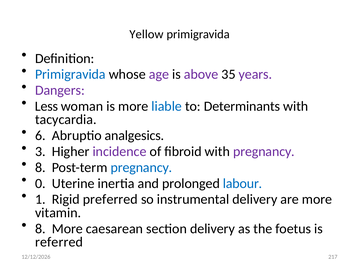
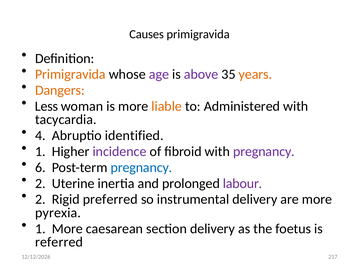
Yellow: Yellow -> Causes (147, 34)
Primigravida colour: blue -> orange (70, 74)
years colour: purple -> orange (255, 74)
Dangers colour: purple -> orange (60, 90)
liable colour: blue -> orange (167, 106)
Determinants: Determinants -> Administered (242, 106)
6: 6 -> 4 (40, 136)
analgesics: analgesics -> identified (134, 136)
3: 3 -> 1 (40, 152)
8: 8 -> 6 (40, 168)
0: 0 -> 2 (40, 184)
labour colour: blue -> purple (243, 184)
1: 1 -> 2 (40, 200)
vitamin: vitamin -> pyrexia (58, 213)
8: 8 -> 1 (40, 229)
